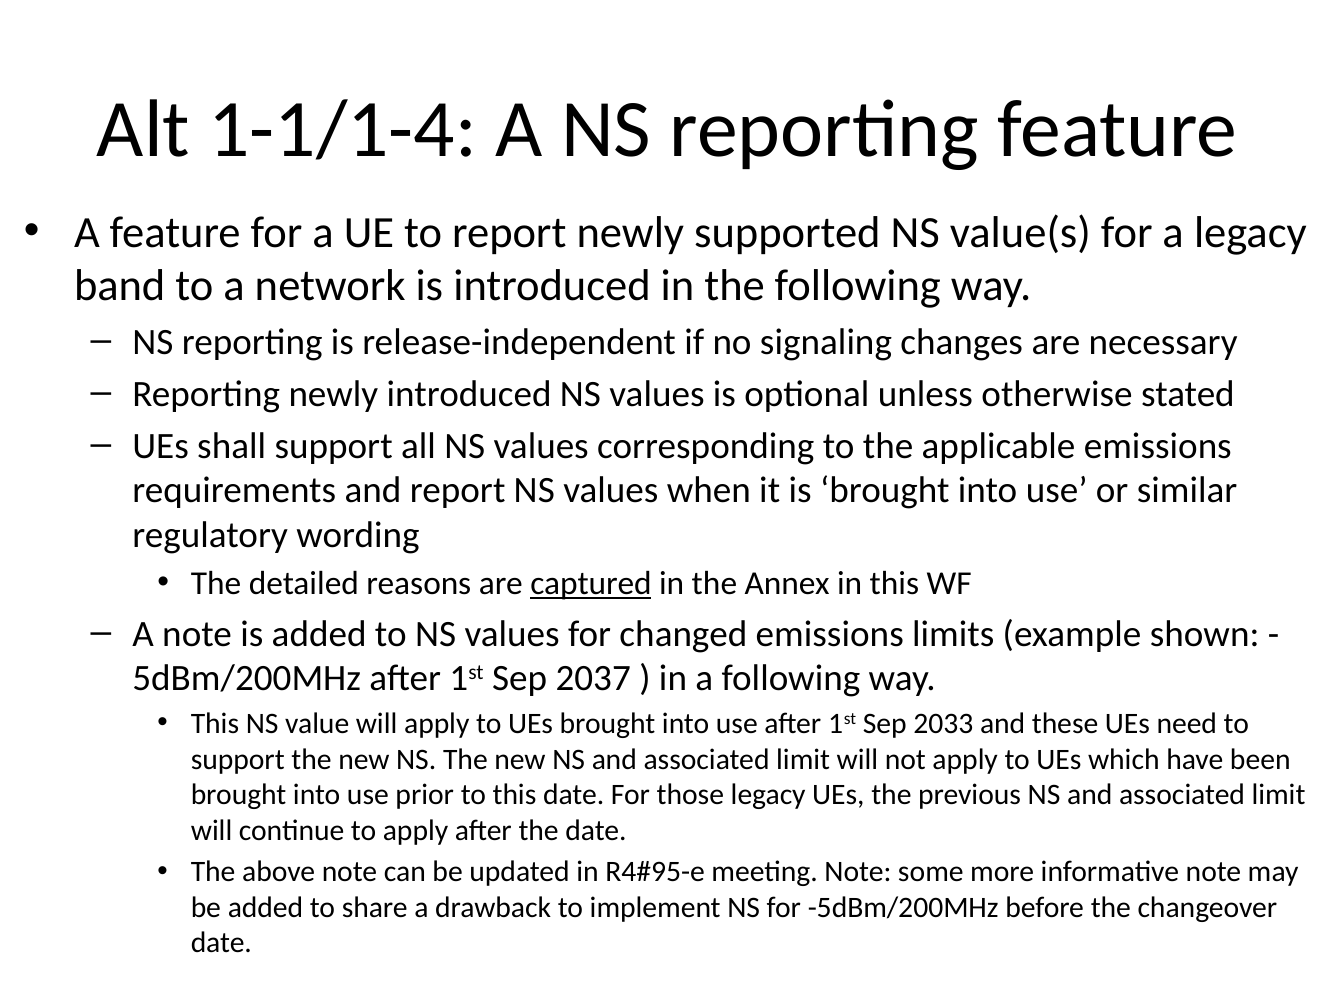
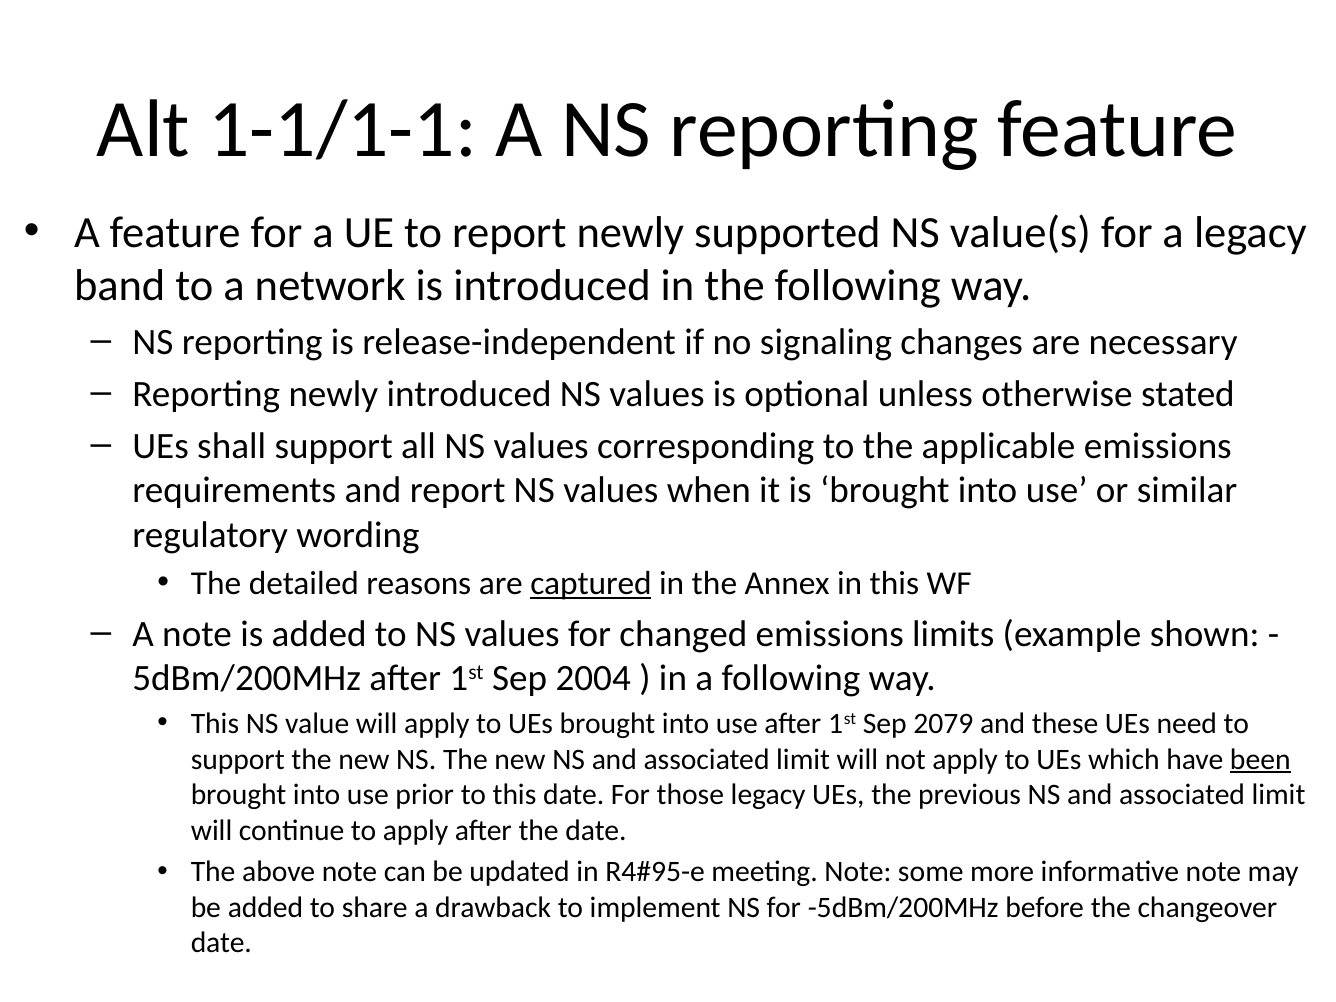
1-1/1-4: 1-1/1-4 -> 1-1/1-1 (343, 129)
2037: 2037 -> 2004 (593, 678)
2033: 2033 -> 2079 (943, 724)
been underline: none -> present (1260, 759)
